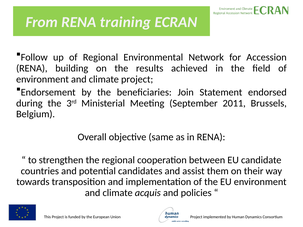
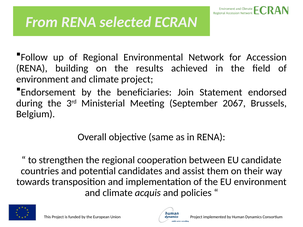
training: training -> selected (125, 22)
2011: 2011 -> 2067 (234, 103)
